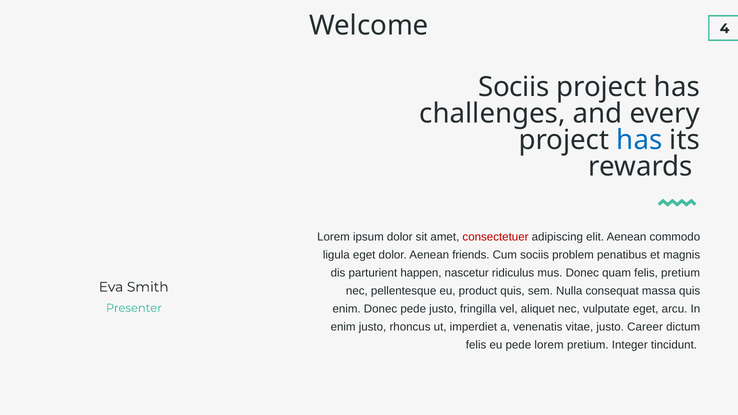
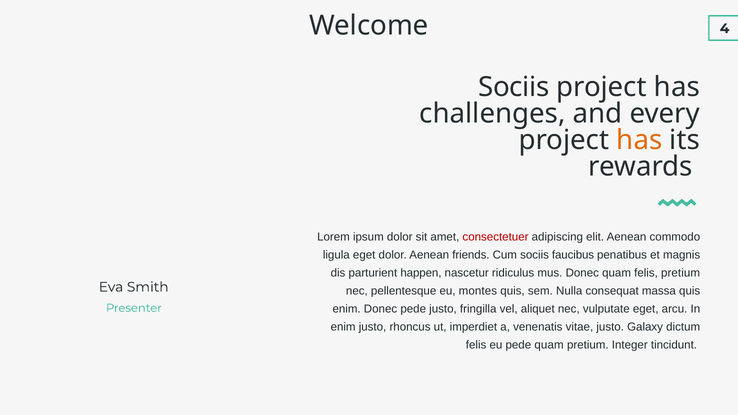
has colour: blue -> orange (639, 140)
problem: problem -> faucibus (573, 255)
product: product -> montes (478, 291)
Career: Career -> Galaxy (645, 327)
pede lorem: lorem -> quam (549, 345)
